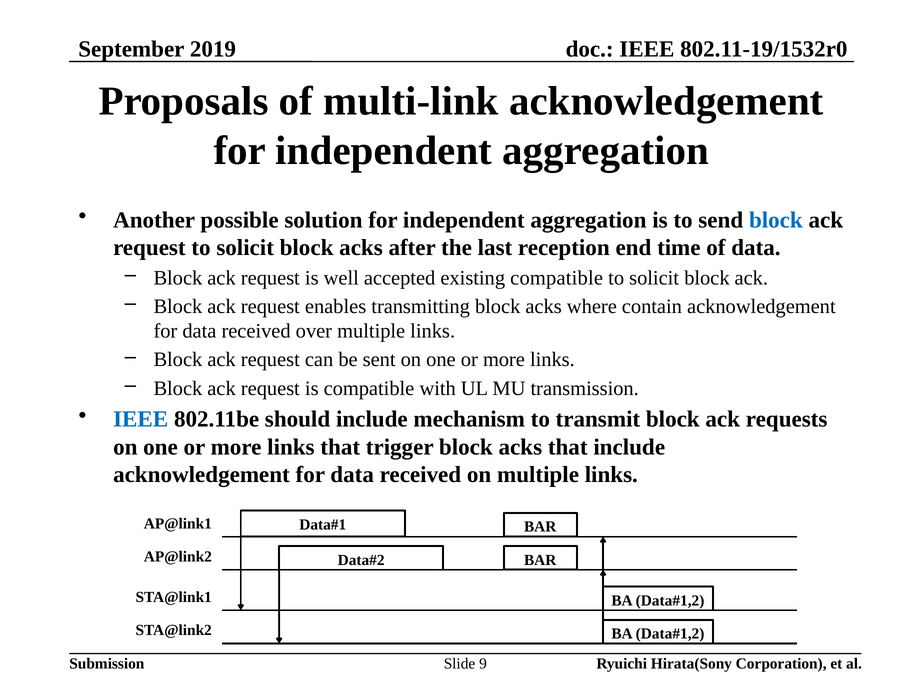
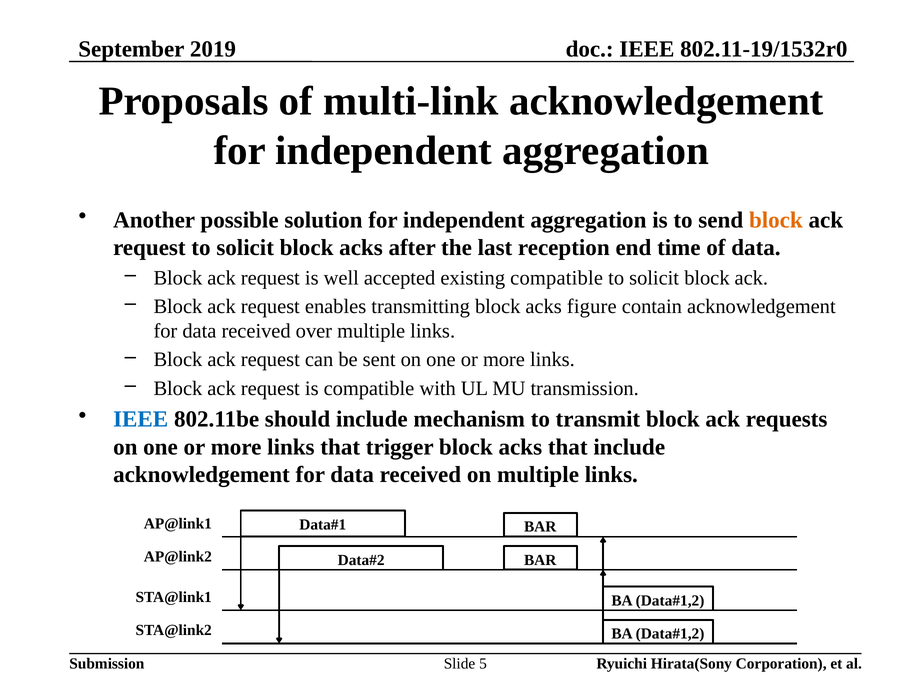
block colour: blue -> orange (776, 220)
where: where -> figure (592, 307)
9: 9 -> 5 (483, 664)
